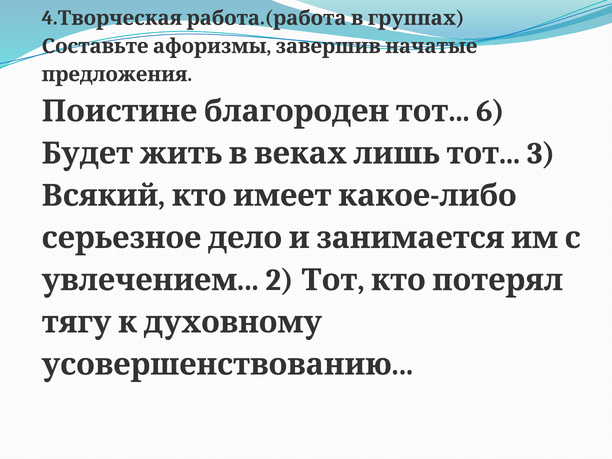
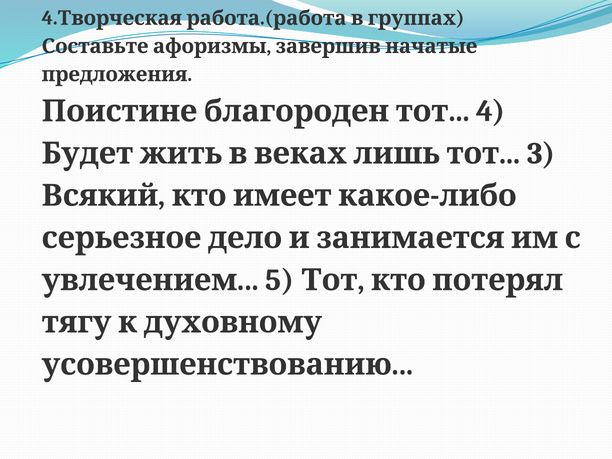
6: 6 -> 4 (491, 111)
2: 2 -> 5 (280, 280)
